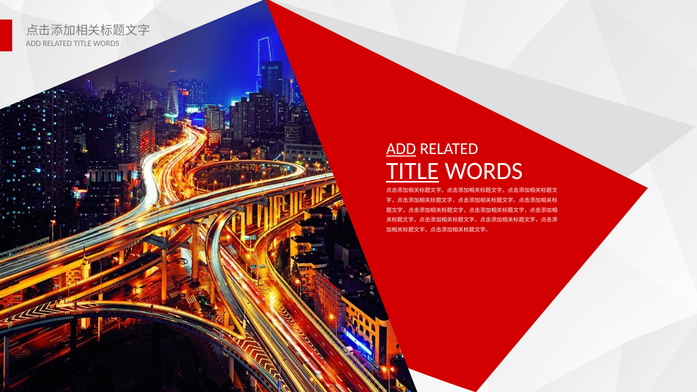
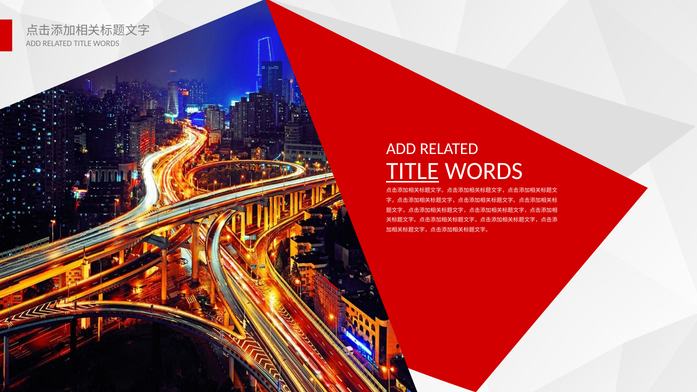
ADD underline: present -> none (401, 149)
